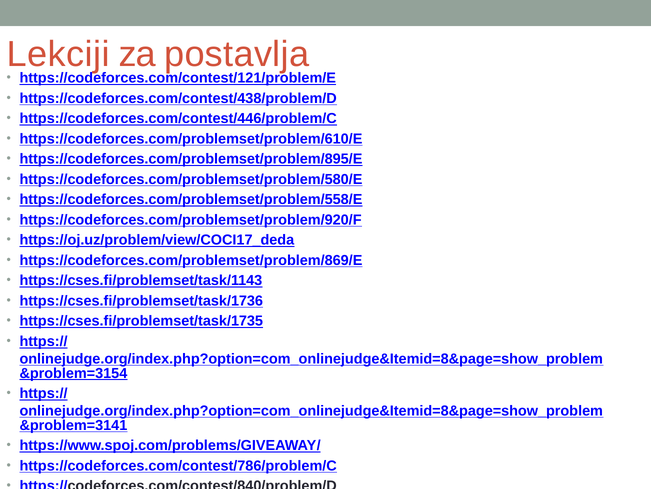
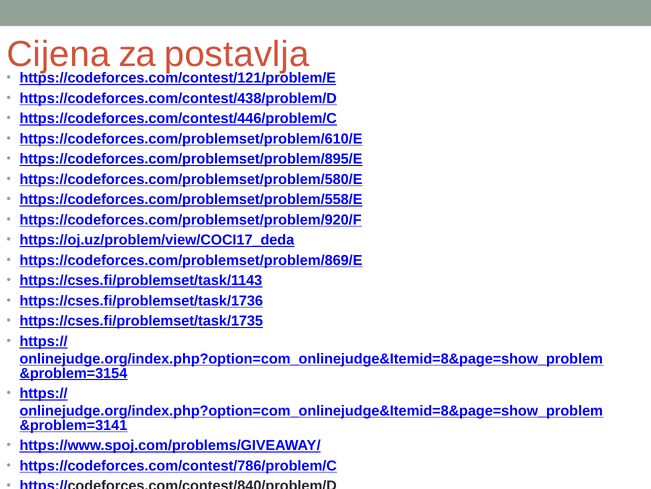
Lekciji: Lekciji -> Cijena (58, 54)
